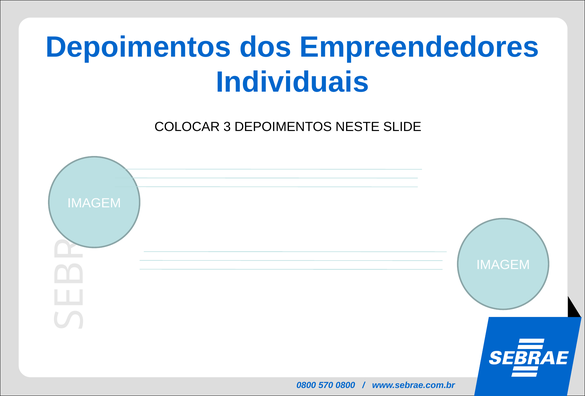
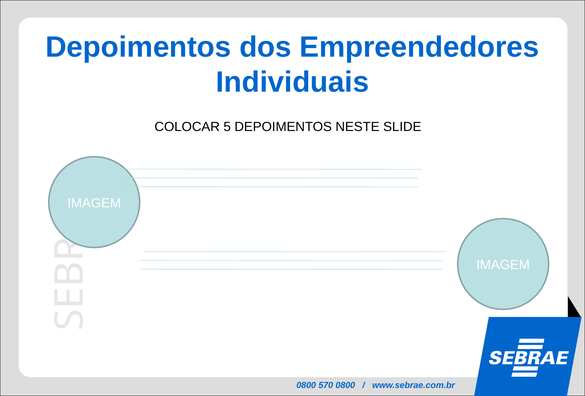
3: 3 -> 5 (227, 127)
